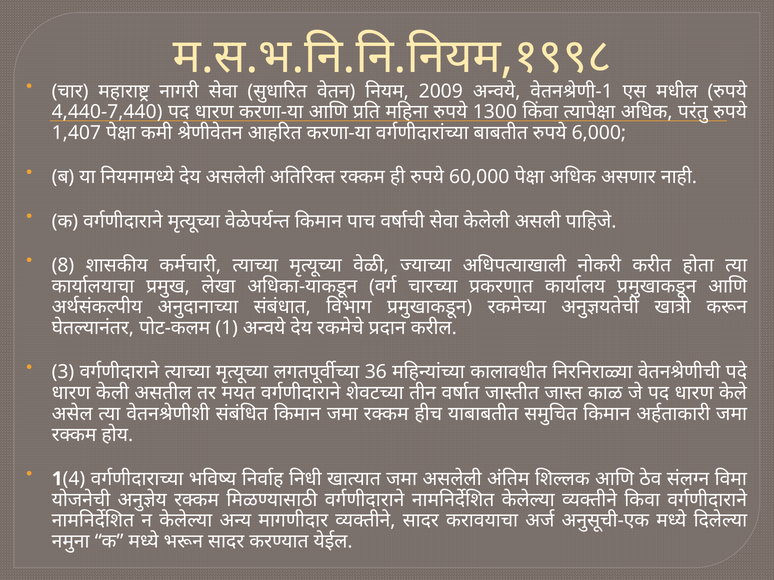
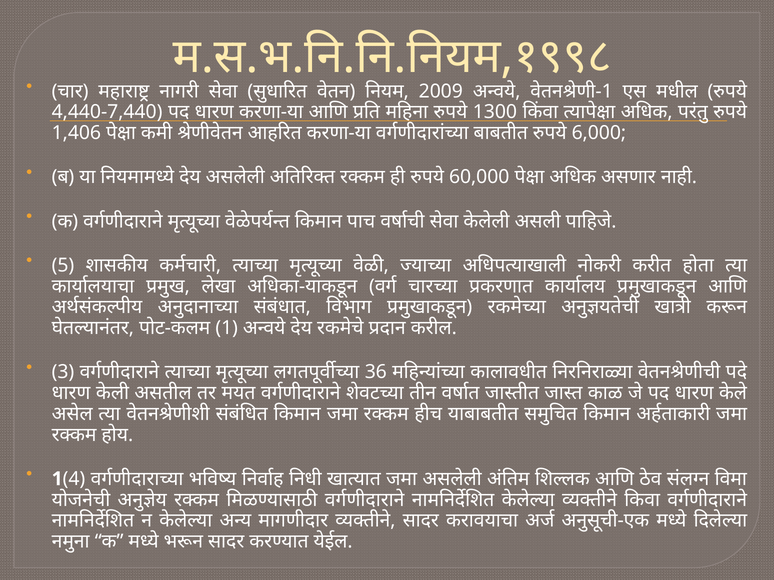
1,407: 1,407 -> 1,406 (76, 133)
8: 8 -> 5 (63, 265)
